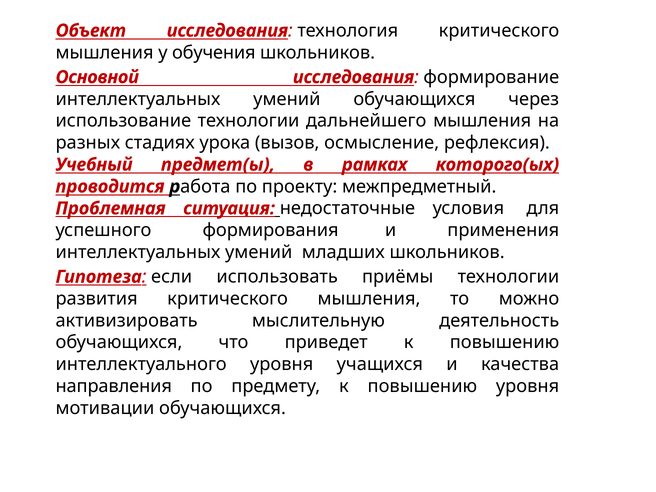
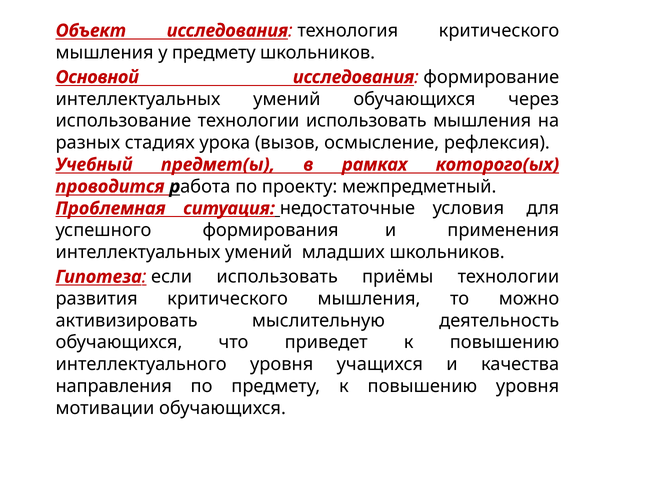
у обучения: обучения -> предмету (214, 53)
технологии дальнейшего: дальнейшего -> использовать (366, 121)
